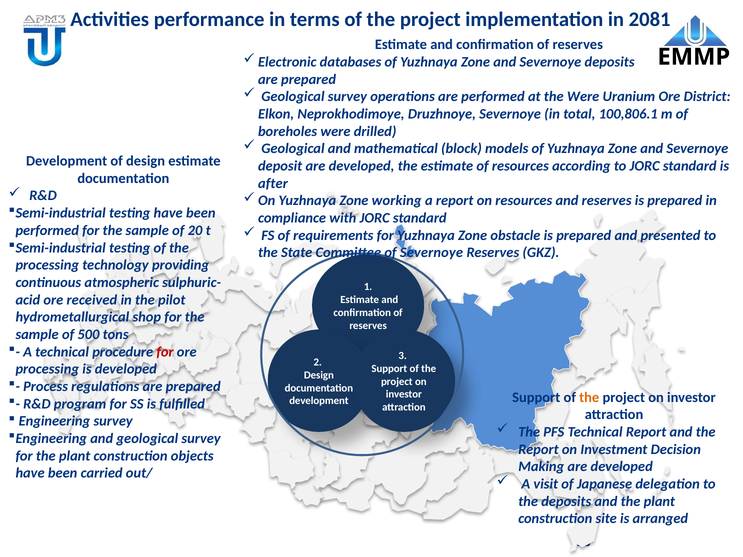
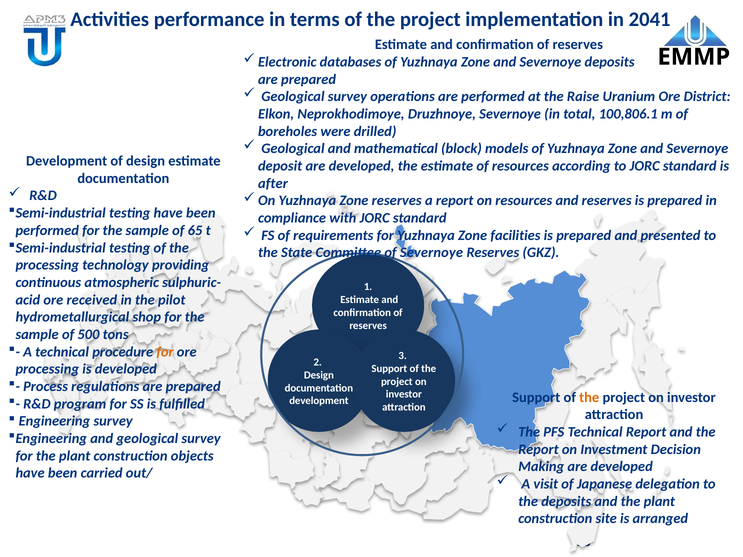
2081: 2081 -> 2041 (650, 19)
the Were: Were -> Raise (583, 97)
Zone working: working -> reserves (397, 201)
20: 20 -> 65 (195, 231)
obstacle: obstacle -> facilities (515, 235)
for colour: red -> orange (165, 352)
